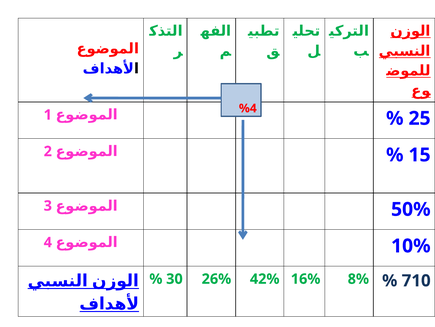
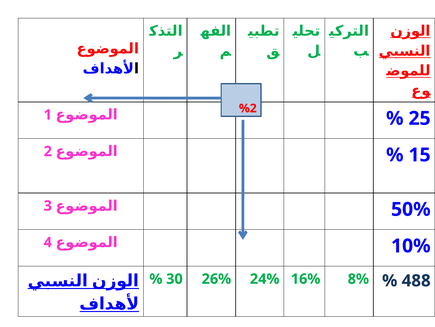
%4: %4 -> %2 (248, 108)
42%: 42% -> 24% (265, 278)
710: 710 -> 488 (416, 280)
